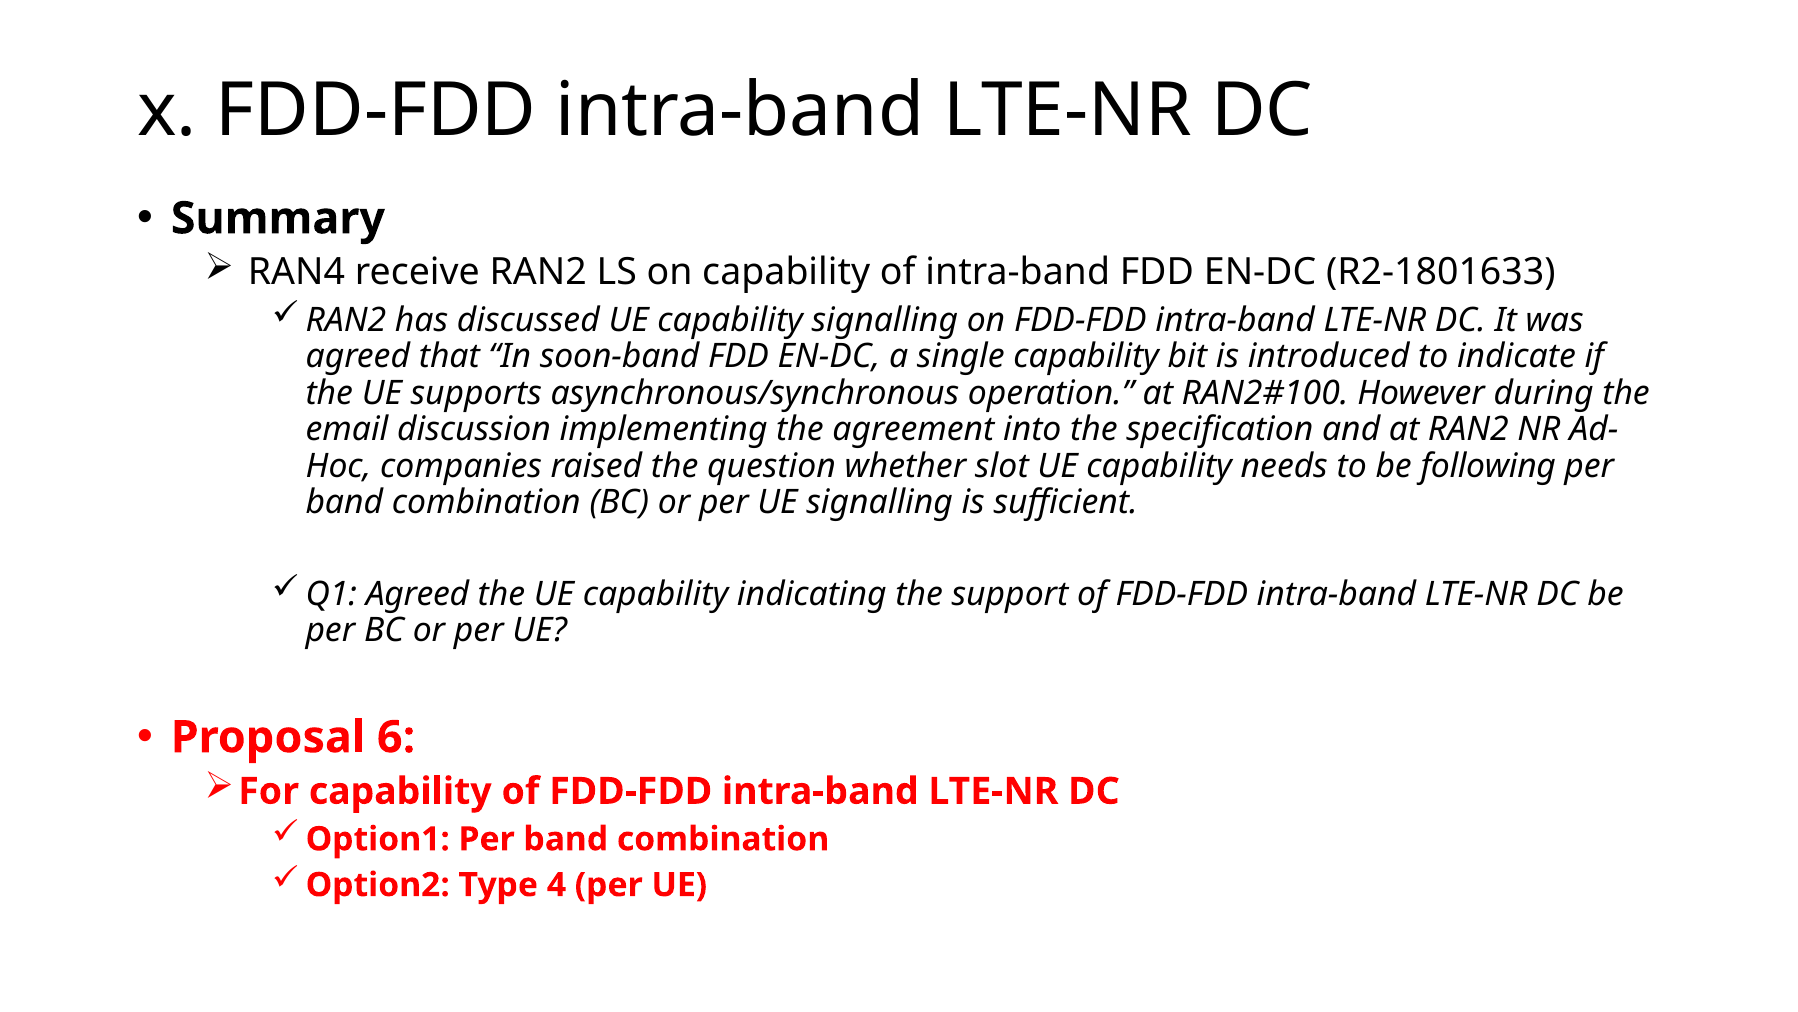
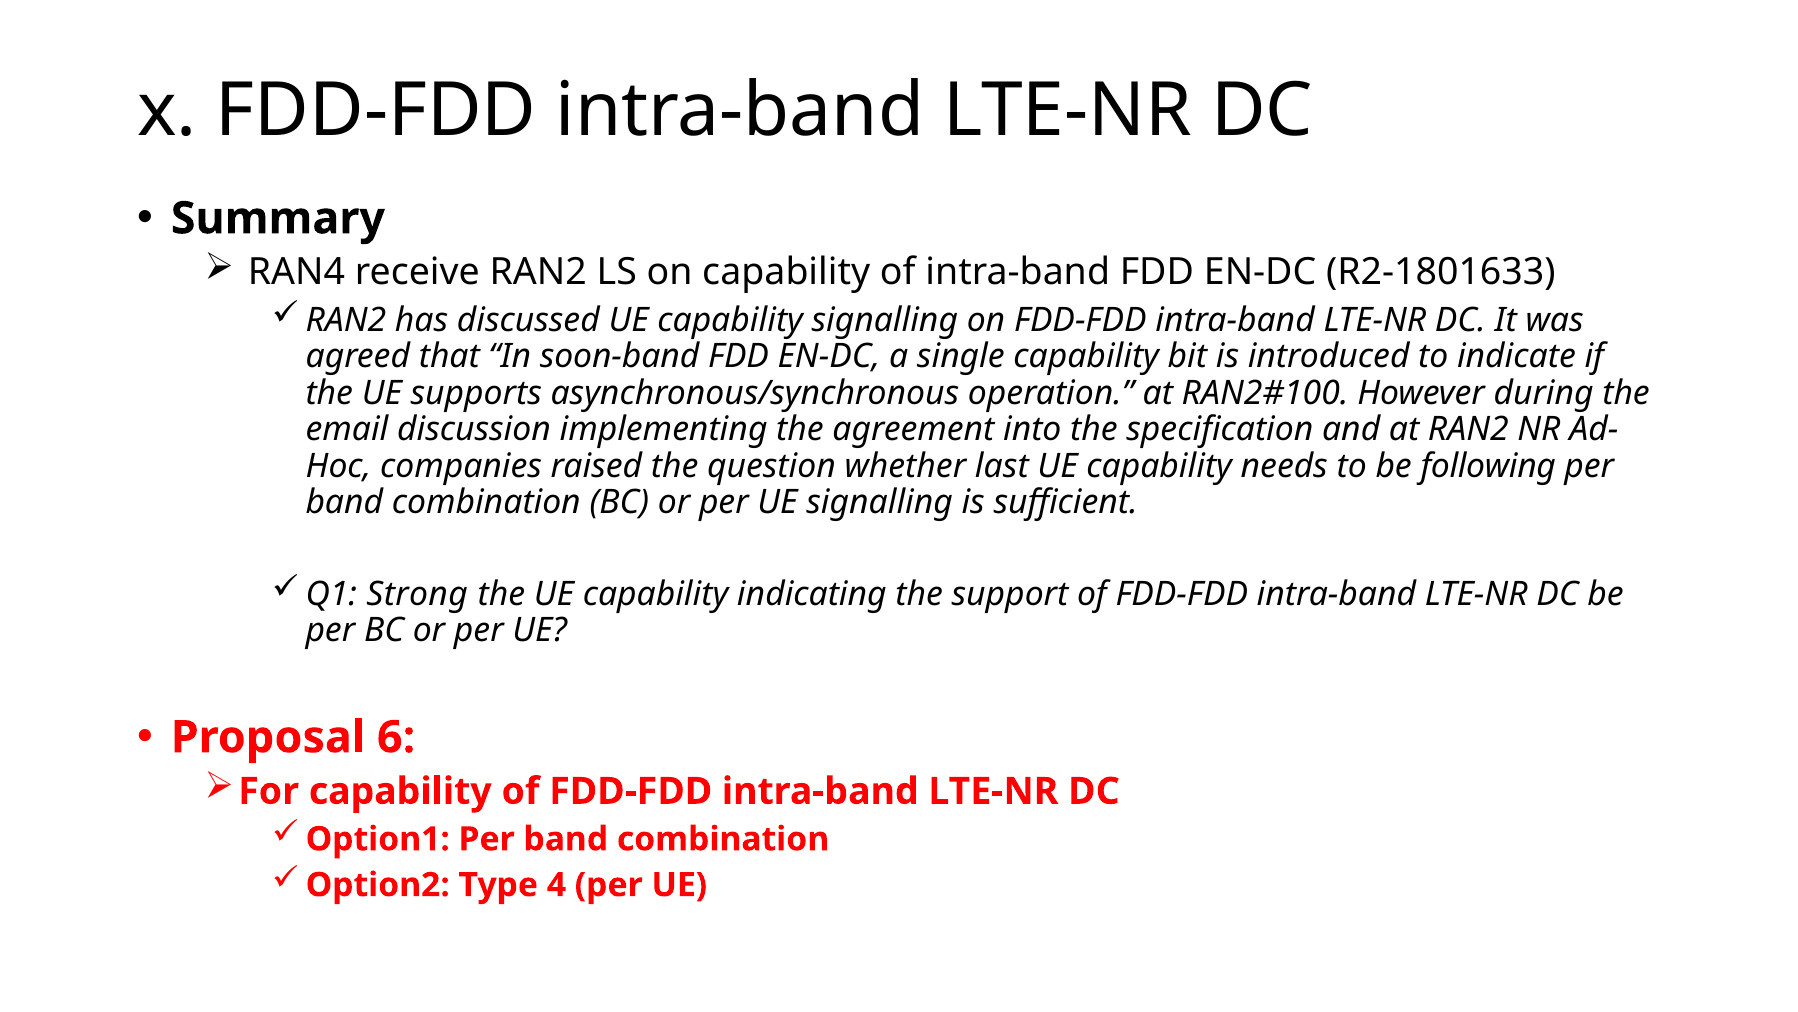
slot: slot -> last (1002, 466)
Q1 Agreed: Agreed -> Strong (417, 594)
